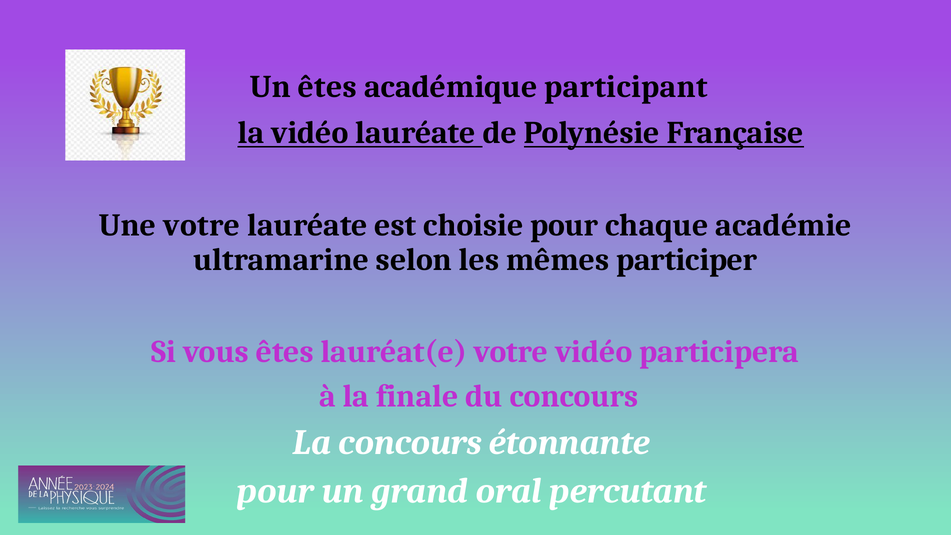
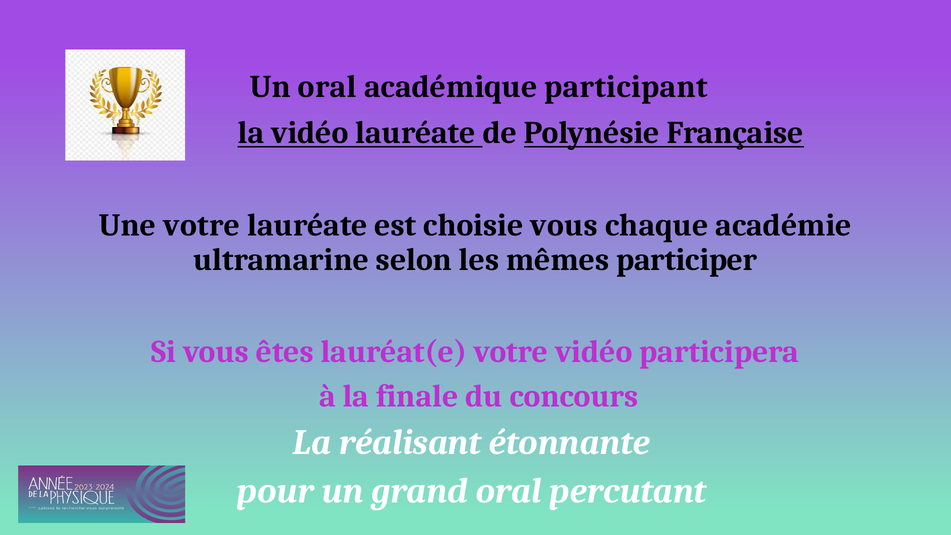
Un êtes: êtes -> oral (327, 87)
choisie pour: pour -> vous (564, 225)
La concours: concours -> réalisant (410, 442)
